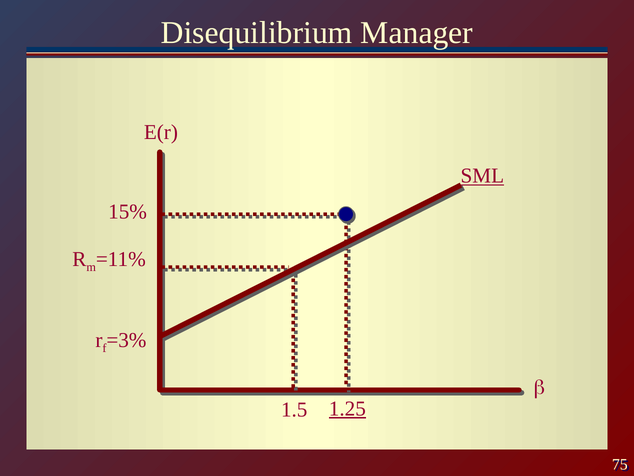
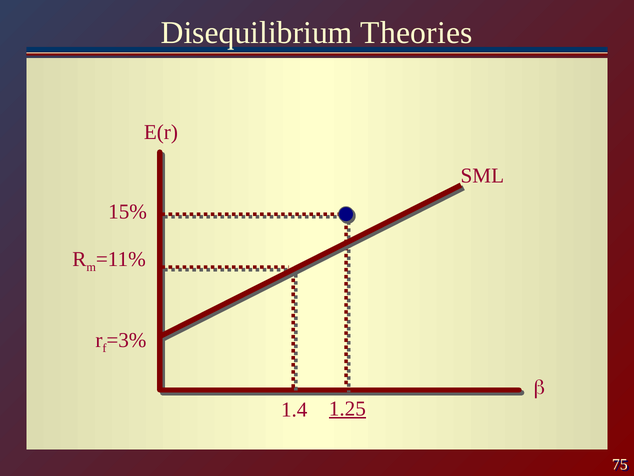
Manager: Manager -> Theories (417, 33)
SML underline: present -> none (482, 176)
1.5: 1.5 -> 1.4 (294, 409)
